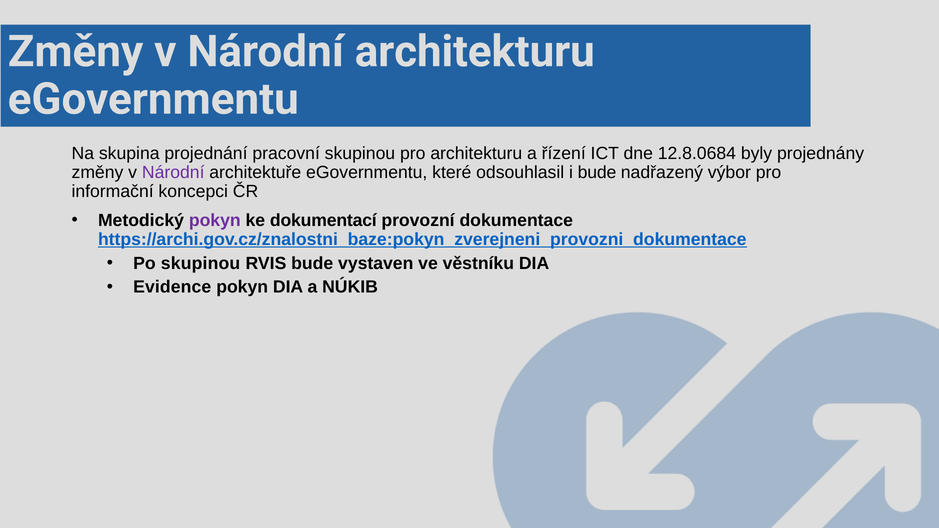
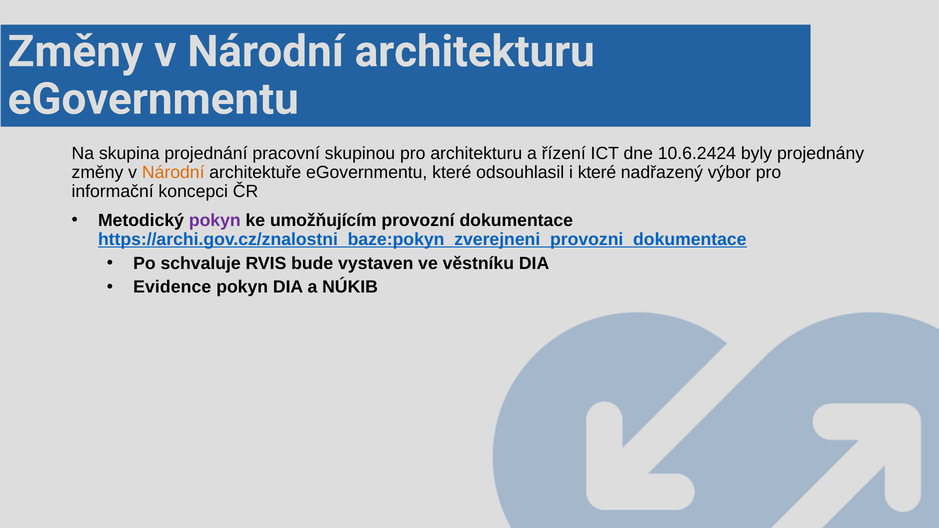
12.8.0684: 12.8.0684 -> 10.6.2424 (697, 154)
Národní colour: purple -> orange (173, 173)
i bude: bude -> které (597, 173)
dokumentací: dokumentací -> umožňujícím (323, 220)
Po skupinou: skupinou -> schvaluje (201, 263)
